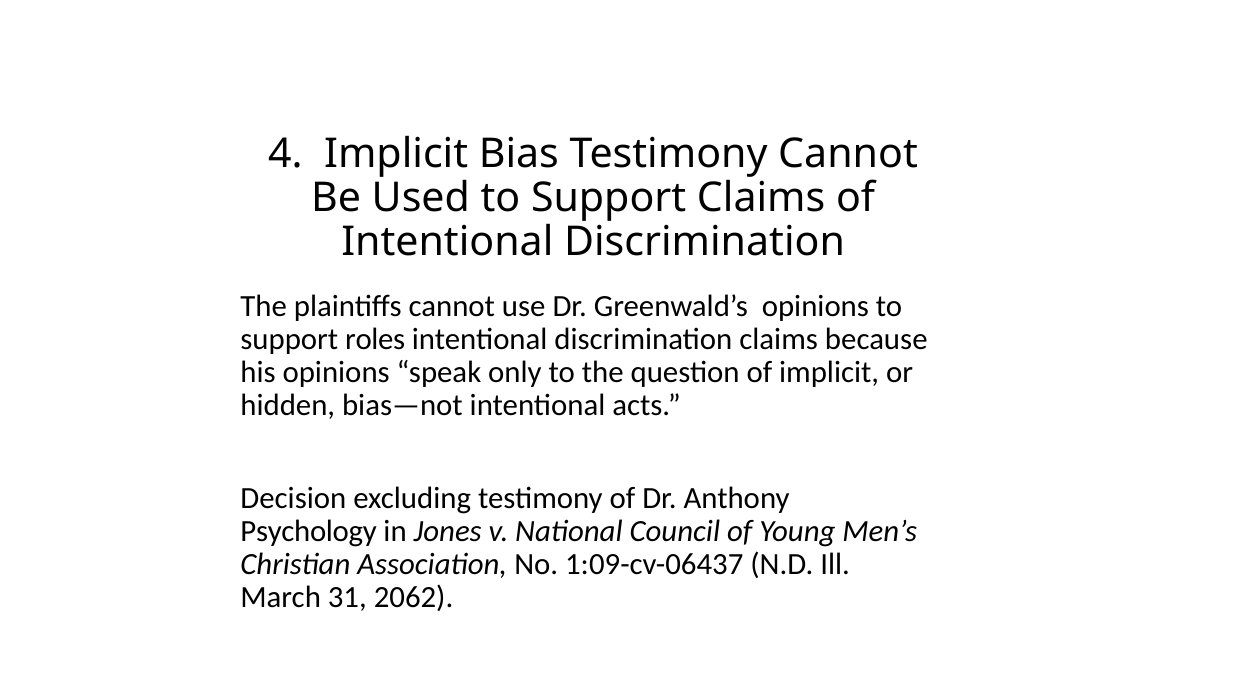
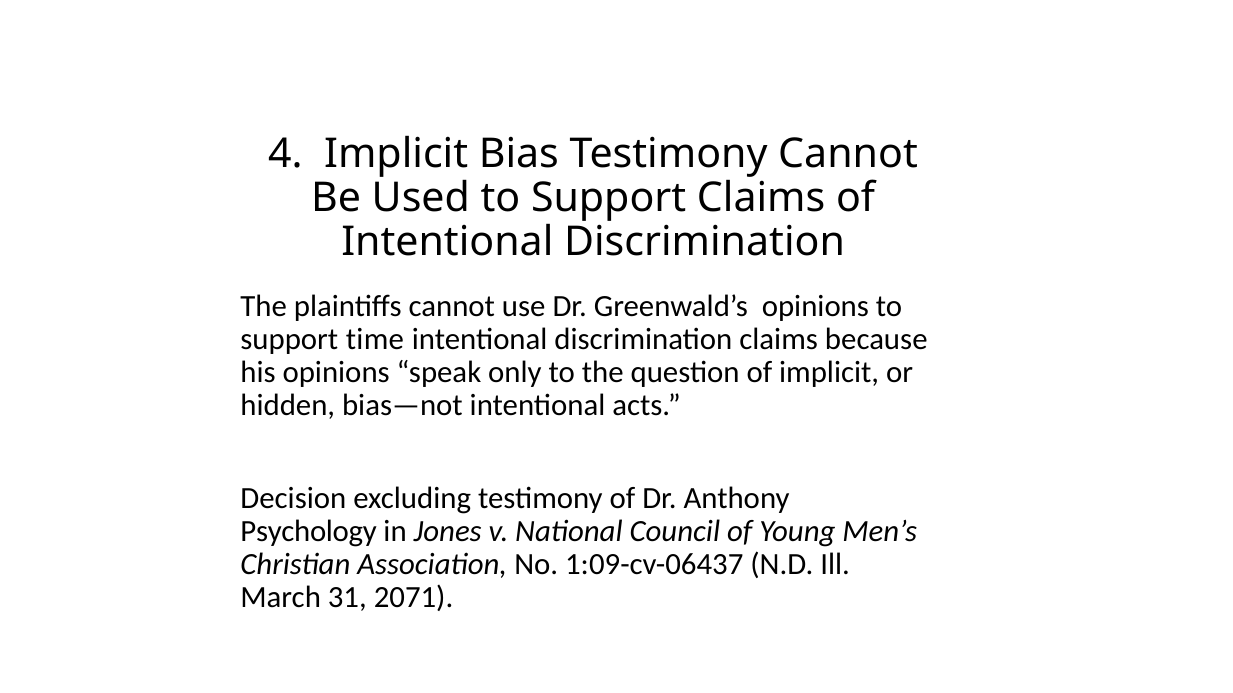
roles: roles -> time (375, 340)
2062: 2062 -> 2071 (414, 598)
